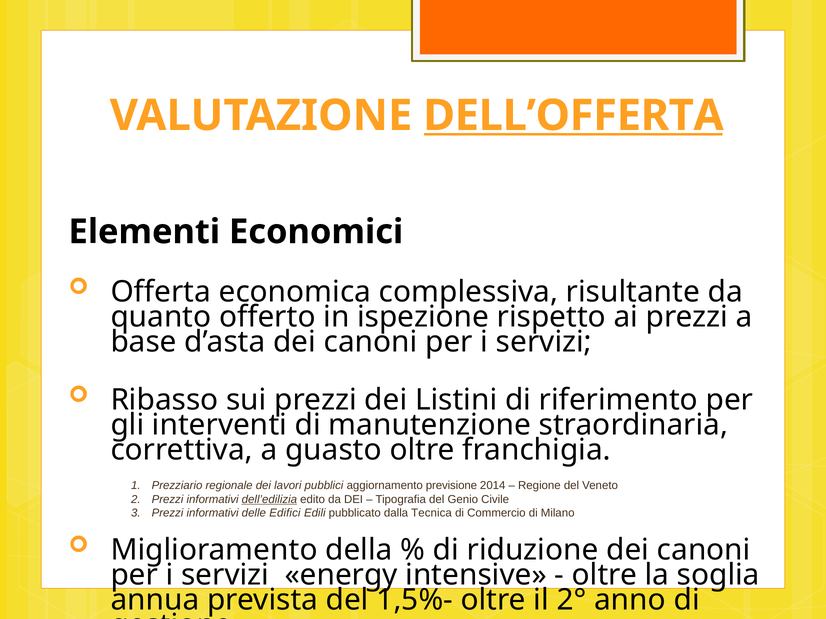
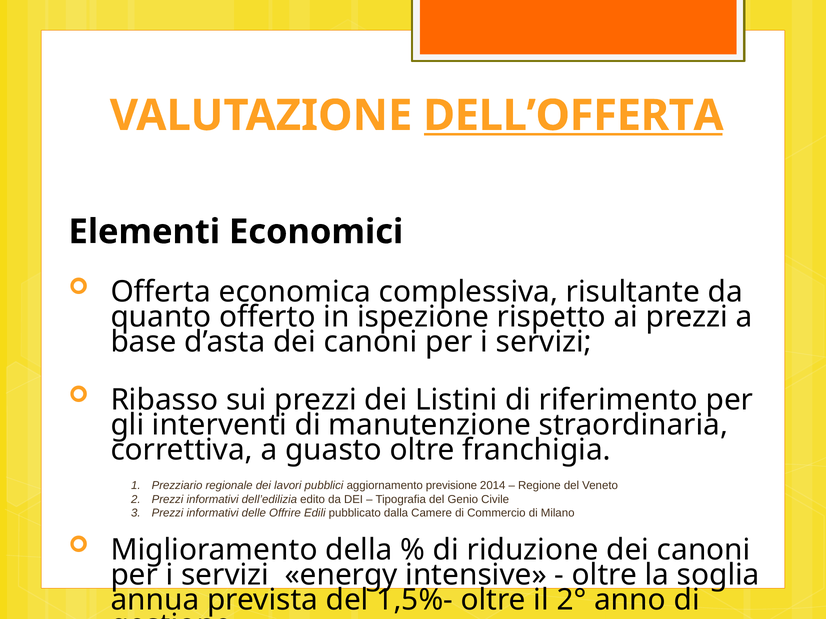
dell’edilizia underline: present -> none (269, 500)
Edifici: Edifici -> Offrire (285, 513)
Tecnica: Tecnica -> Camere (432, 513)
